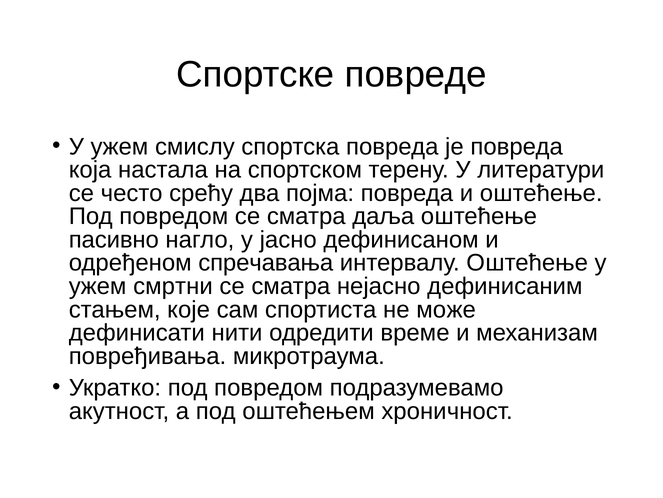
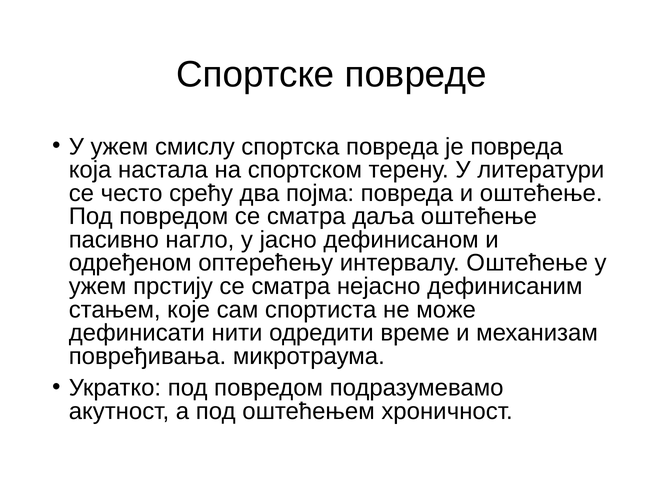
спречавања: спречавања -> оптерећењу (266, 263)
смртни: смртни -> прстију (173, 286)
